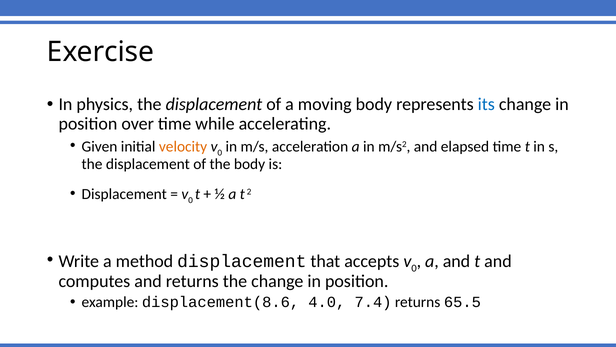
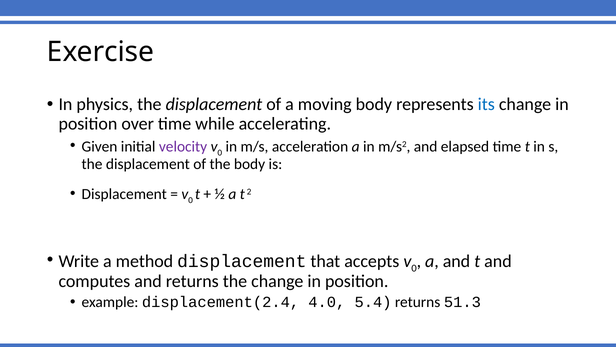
velocity colour: orange -> purple (183, 147)
displacement(8.6: displacement(8.6 -> displacement(2.4 (221, 302)
7.4: 7.4 -> 5.4 (373, 302)
65.5: 65.5 -> 51.3 (462, 302)
